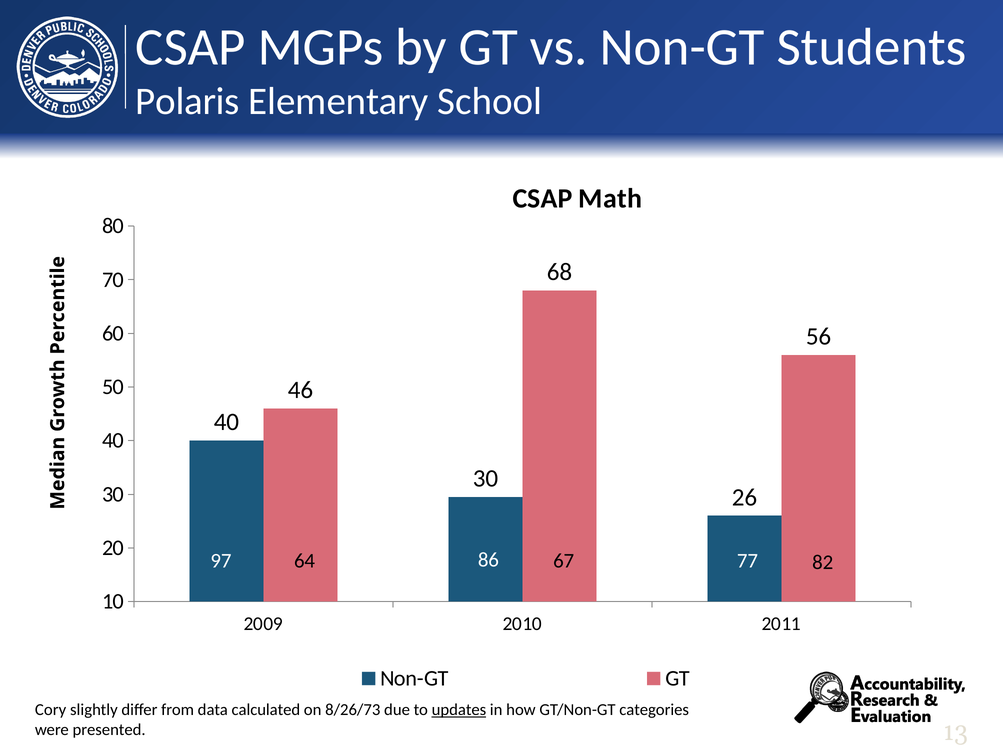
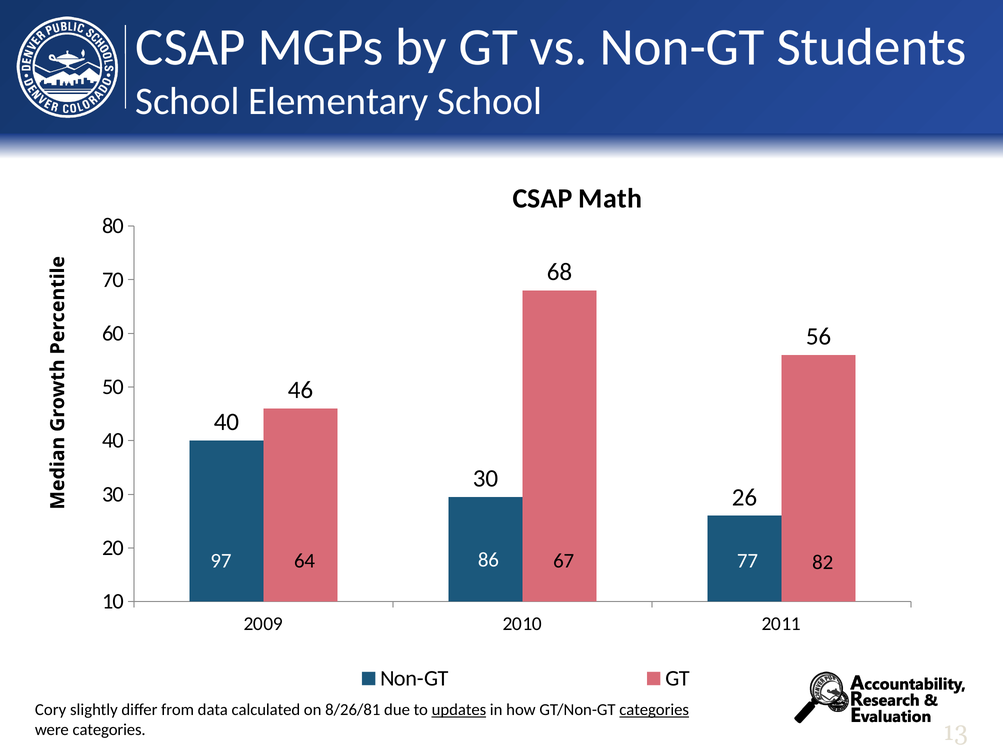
Polaris: Polaris -> School (188, 101)
8/26/73: 8/26/73 -> 8/26/81 (353, 710)
categories underline: none -> present (654, 710)
were presented: presented -> categories (109, 730)
